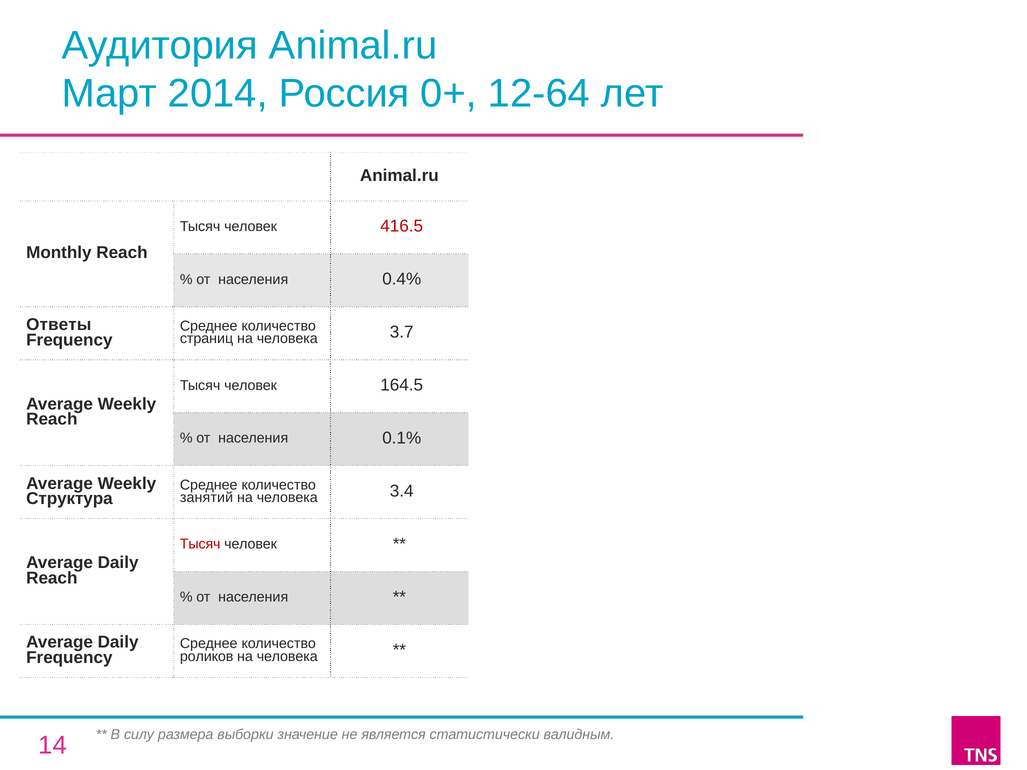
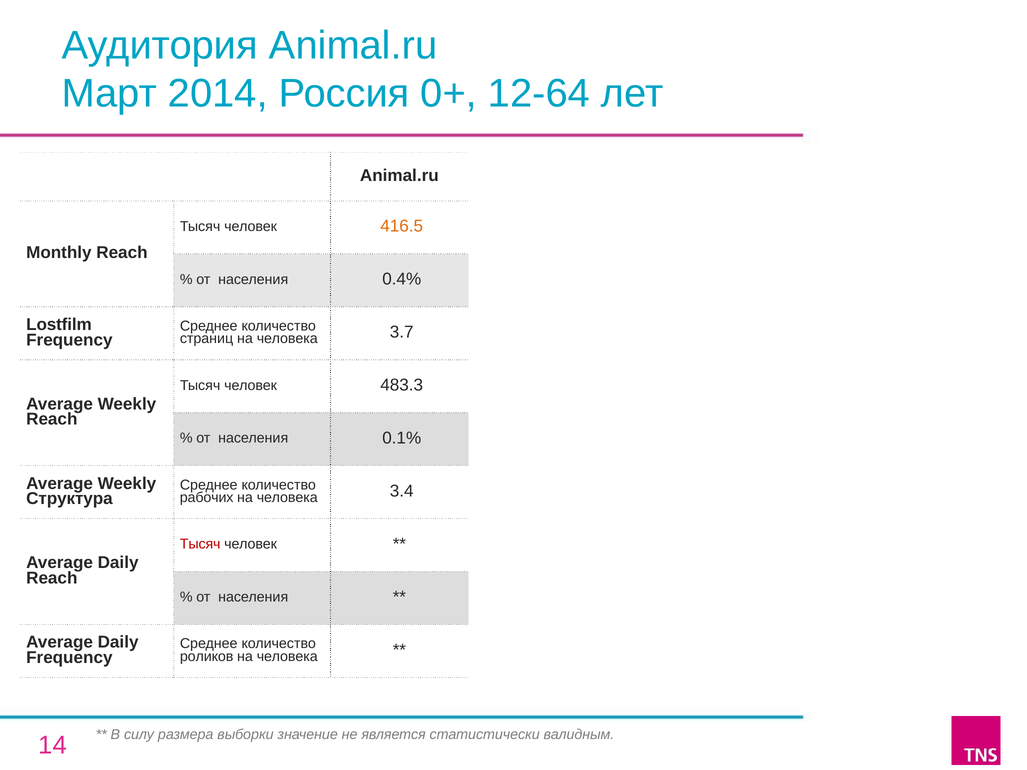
416.5 colour: red -> orange (402, 226)
Ответы: Ответы -> Lostfilm (59, 325)
164.5: 164.5 -> 483.3 (402, 385)
занятий: занятий -> рабочих (207, 498)
